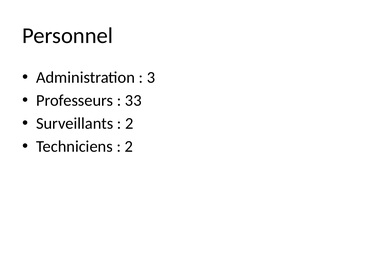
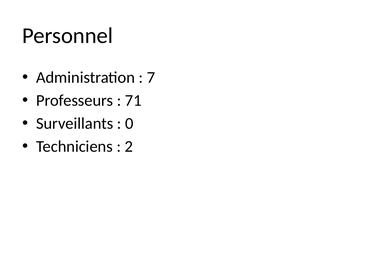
3: 3 -> 7 (151, 78)
33: 33 -> 71 (133, 101)
2: 2 -> 0 (129, 124)
